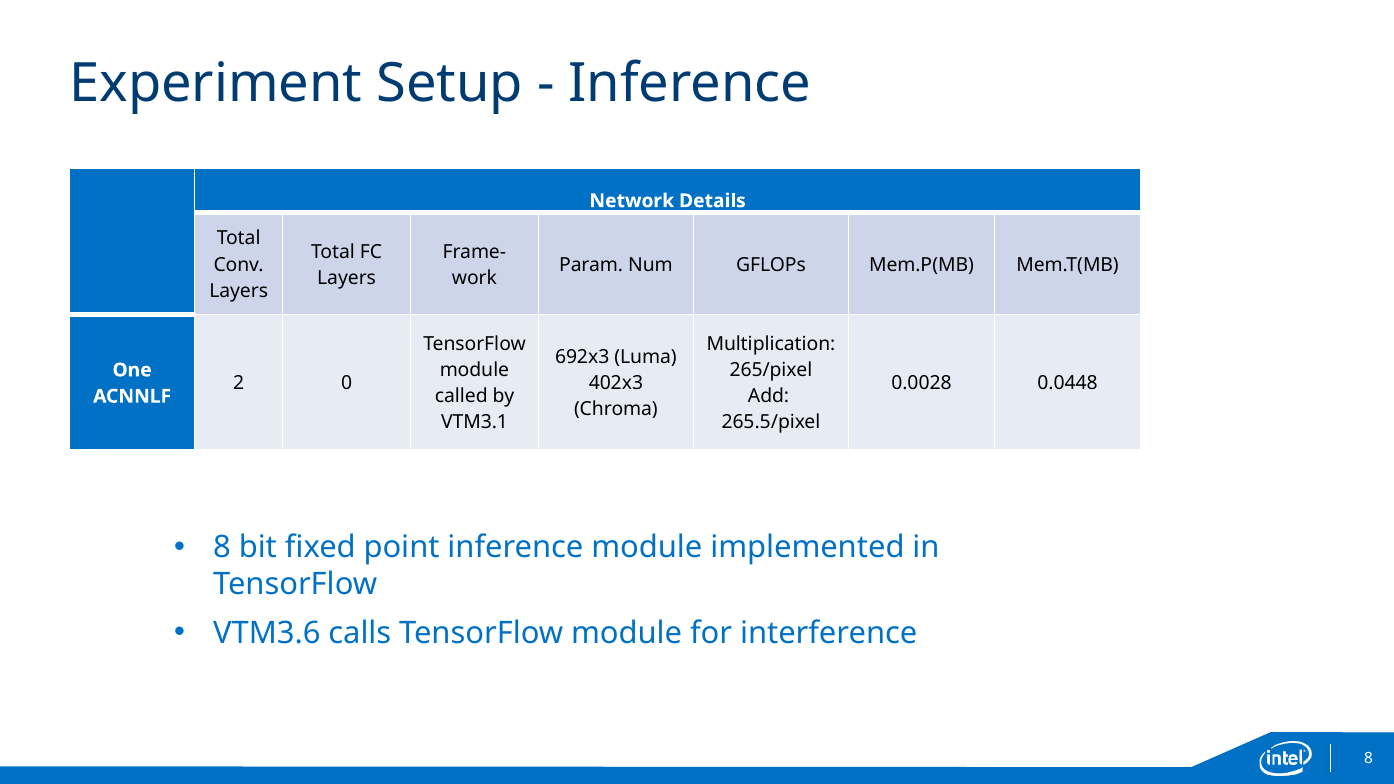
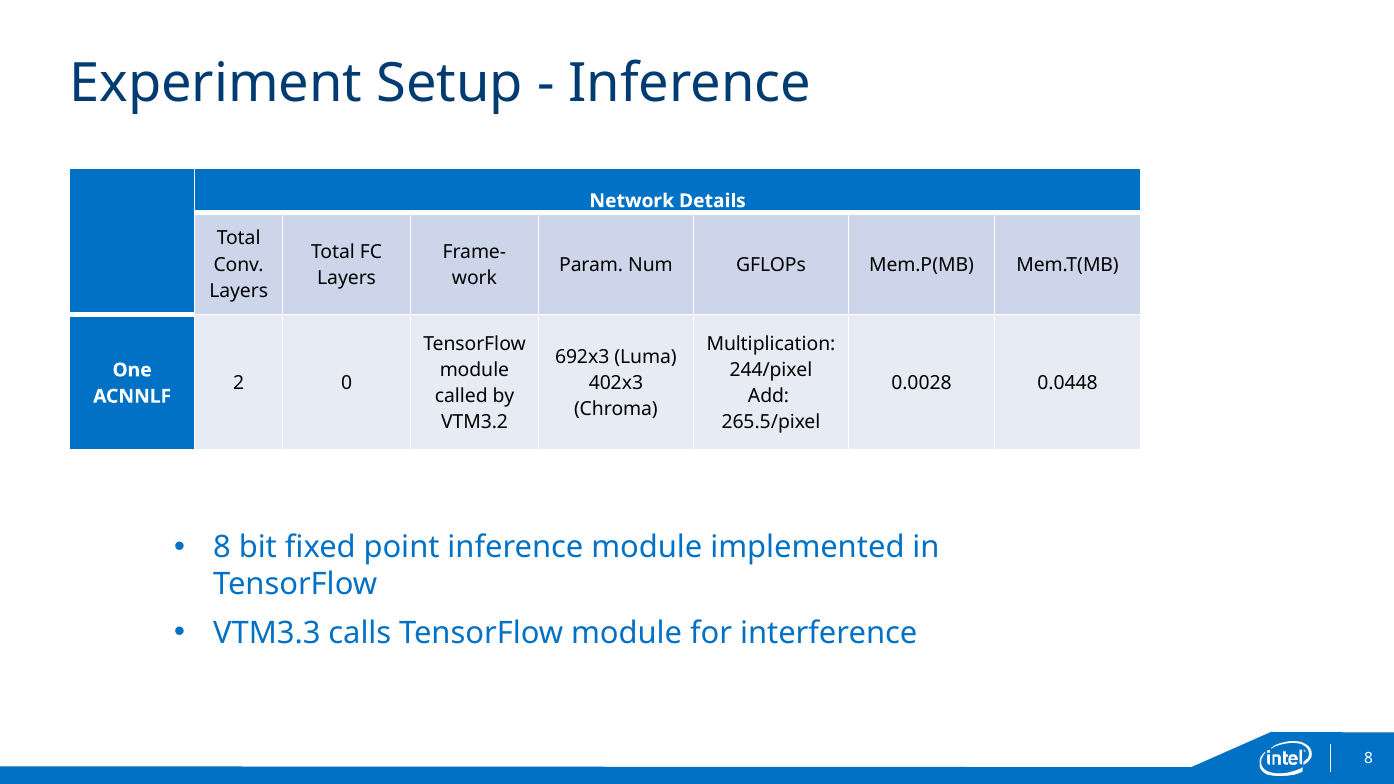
265/pixel: 265/pixel -> 244/pixel (771, 370)
VTM3.1: VTM3.1 -> VTM3.2 (475, 423)
VTM3.6: VTM3.6 -> VTM3.3 (267, 634)
